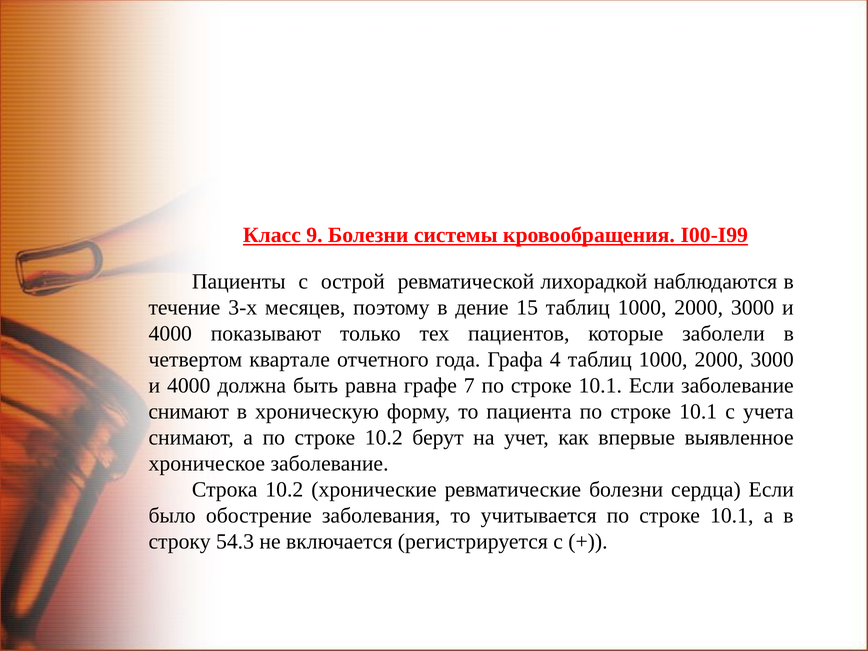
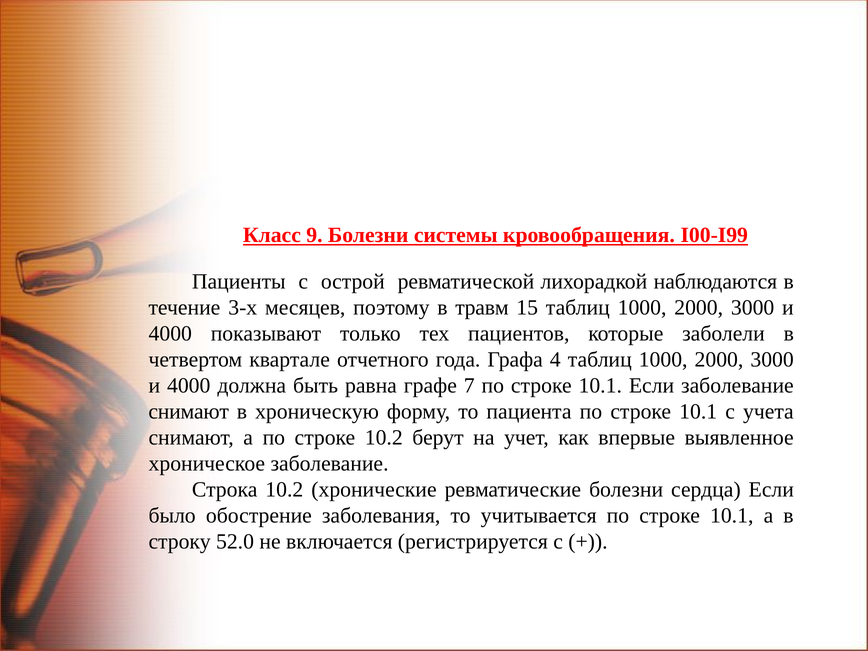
дение: дение -> травм (482, 307)
54.3: 54.3 -> 52.0 (235, 542)
